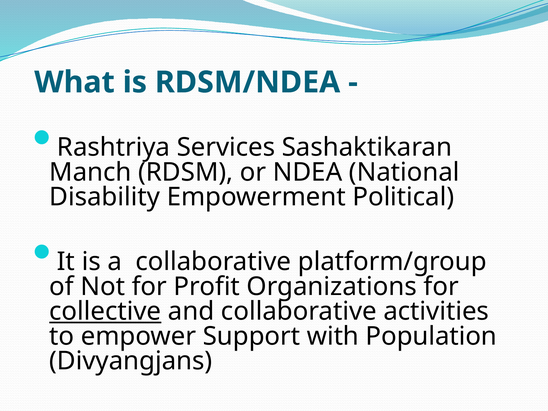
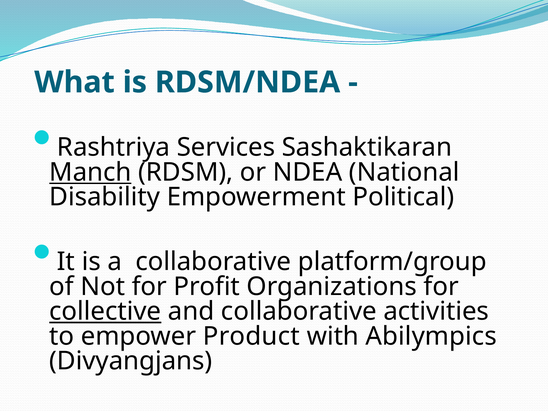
Manch underline: none -> present (90, 172)
Support: Support -> Product (251, 336)
Population: Population -> Abilympics (431, 336)
